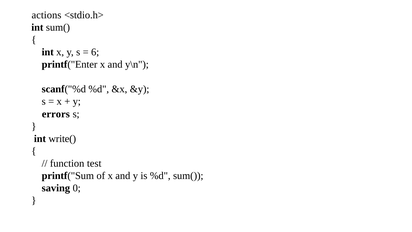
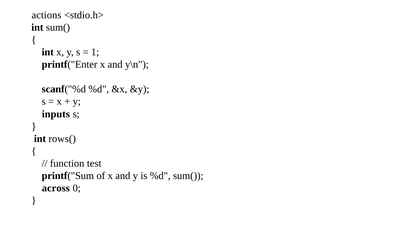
6: 6 -> 1 (95, 52)
errors: errors -> inputs (56, 114)
write(: write( -> rows( (62, 139)
saving: saving -> across (56, 188)
